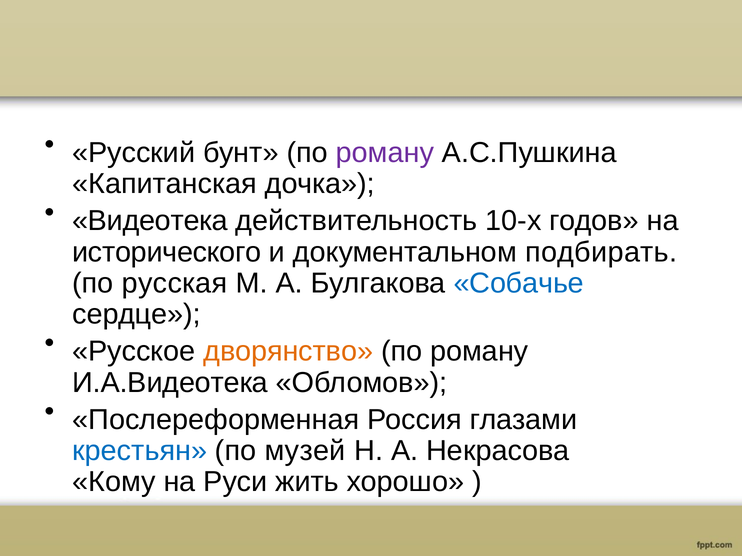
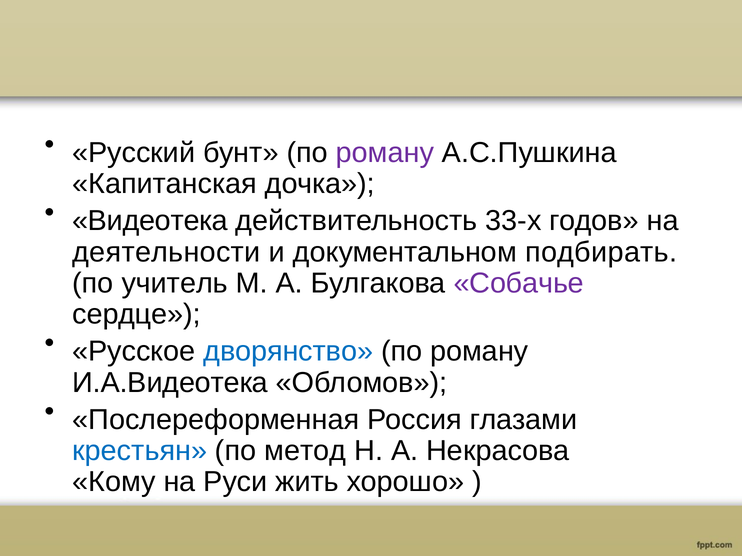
10-х: 10-х -> 33-х (513, 221)
исторического: исторического -> деятельности (166, 252)
русская: русская -> учитель (175, 284)
Собачье colour: blue -> purple (519, 284)
дворянство colour: orange -> blue (288, 352)
музей: музей -> метод (305, 451)
